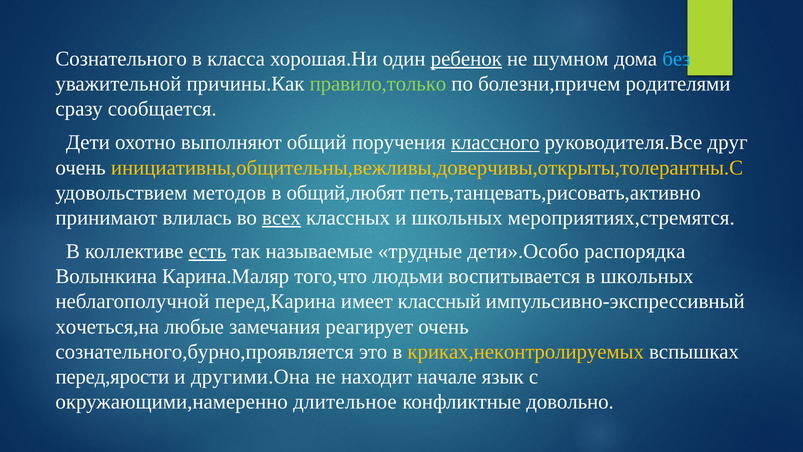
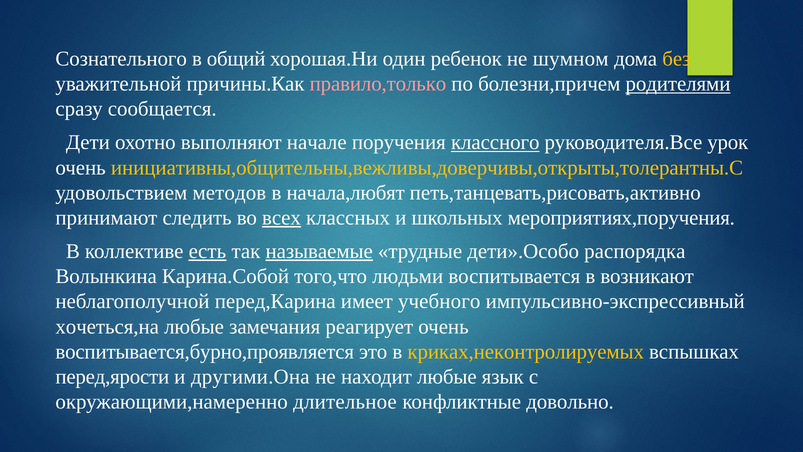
класса: класса -> общий (236, 59)
ребенок underline: present -> none (466, 59)
без colour: light blue -> yellow (676, 59)
правило,только colour: light green -> pink (378, 84)
родителями underline: none -> present (678, 84)
общий: общий -> начале (317, 142)
друг: друг -> урок (728, 142)
общий,любят: общий,любят -> начала,любят (346, 193)
влилась: влилась -> следить (197, 218)
мероприятиях,стремятся: мероприятиях,стремятся -> мероприятиях,поручения (621, 218)
называемые underline: none -> present (319, 251)
Карина.Маляр: Карина.Маляр -> Карина.Собой (226, 276)
в школьных: школьных -> возникают (647, 276)
классный: классный -> учебного (439, 301)
сознательного,бурно,проявляется: сознательного,бурно,проявляется -> воспитывается,бурно,проявляется (205, 352)
находит начале: начале -> любые (447, 377)
